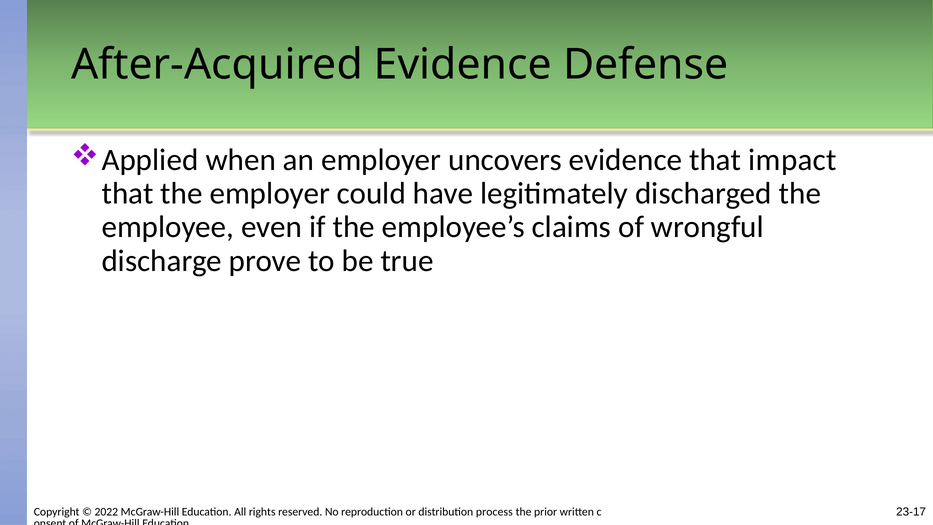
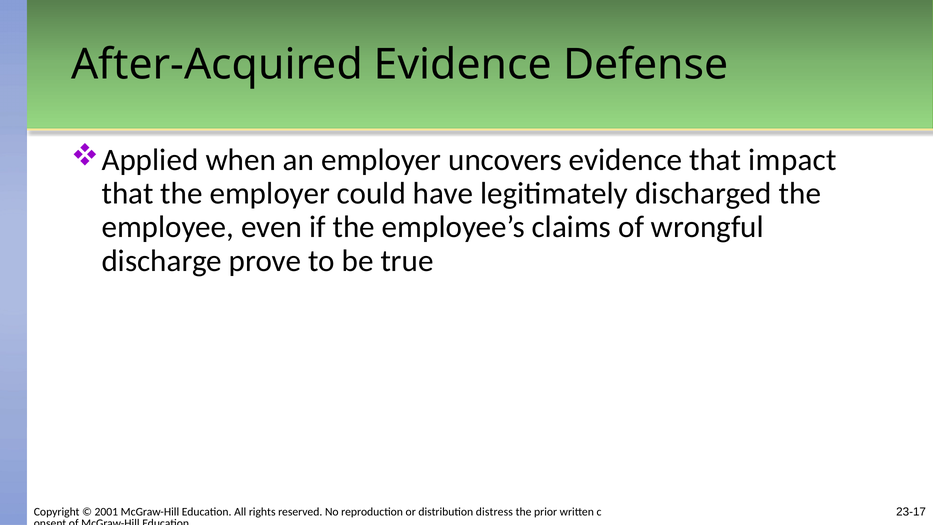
2022: 2022 -> 2001 (106, 512)
process: process -> distress (494, 512)
